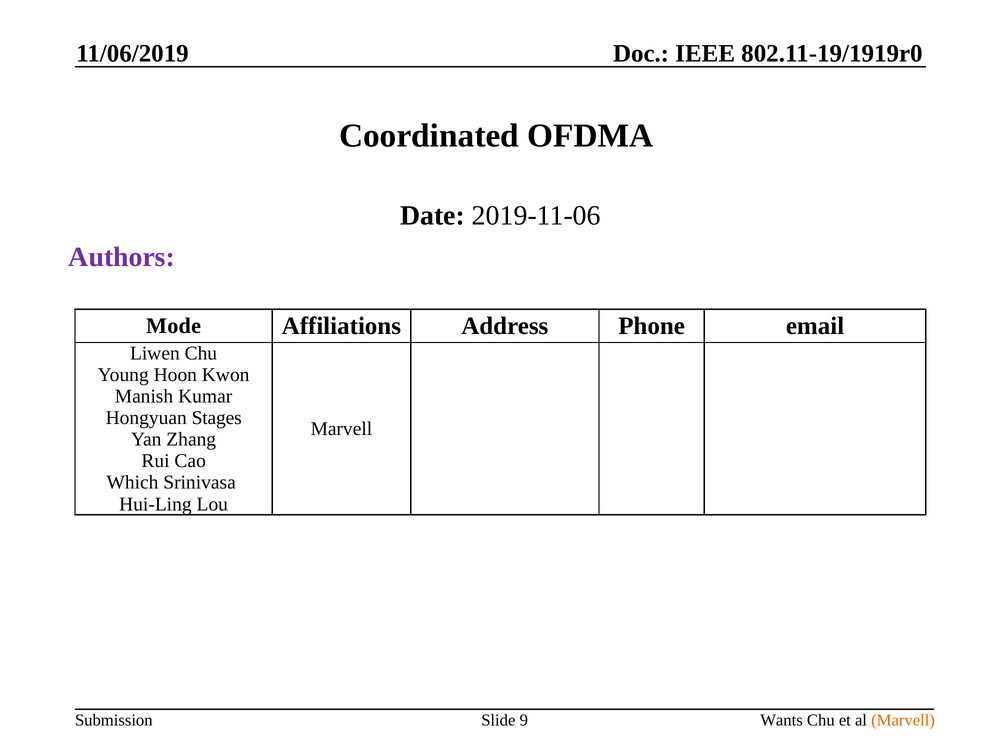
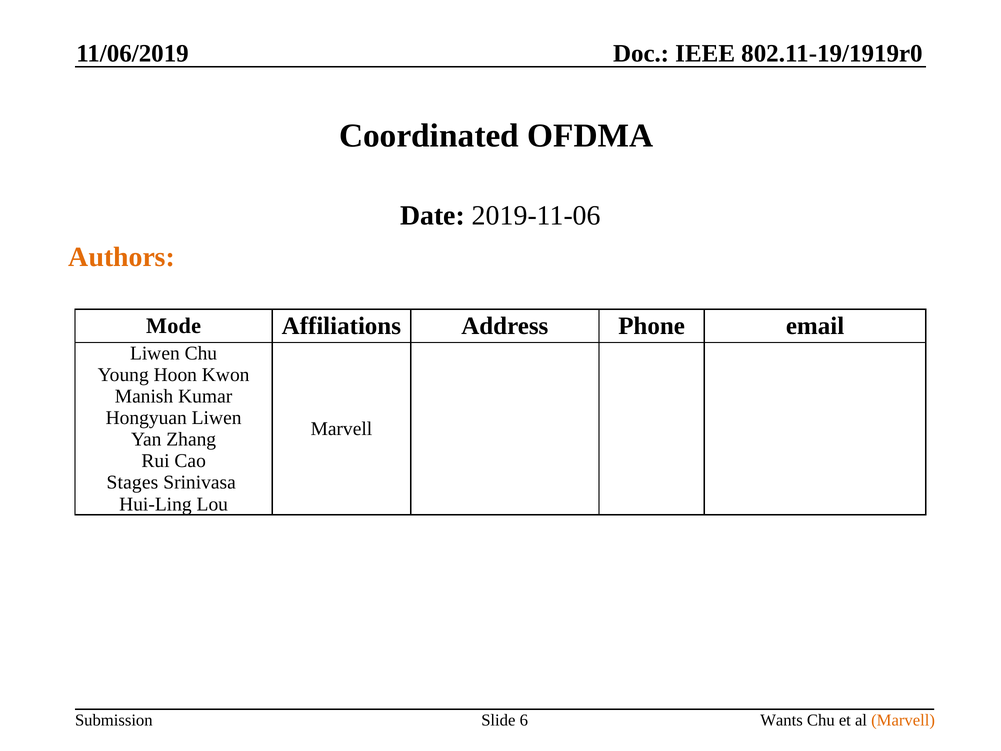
Authors colour: purple -> orange (122, 257)
Hongyuan Stages: Stages -> Liwen (217, 418)
Which: Which -> Stages (132, 482)
9: 9 -> 6 (524, 720)
